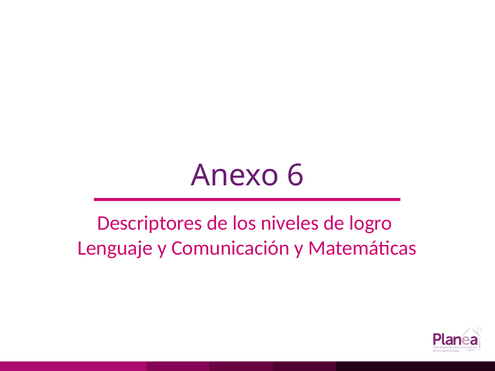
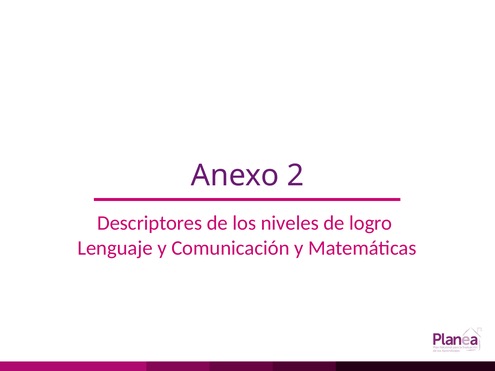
6: 6 -> 2 (296, 176)
